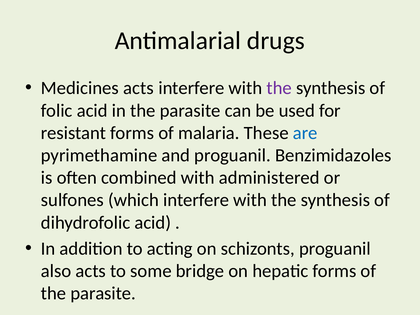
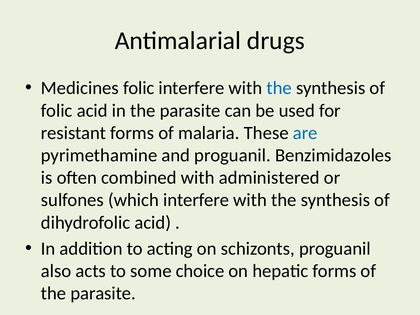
Medicines acts: acts -> folic (139, 88)
the colour: purple -> blue (279, 88)
bridge: bridge -> choice (200, 271)
